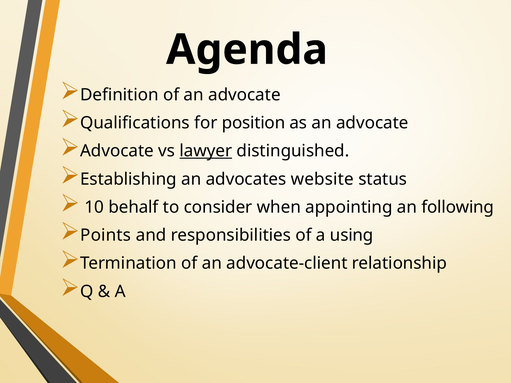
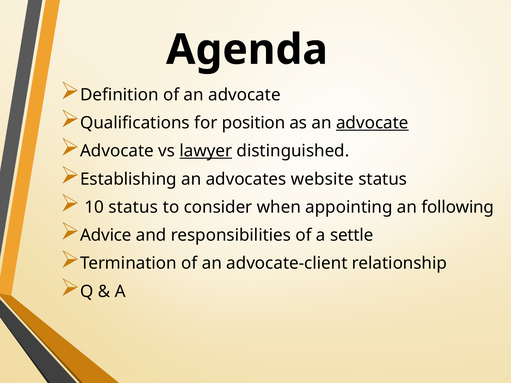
advocate underline: none -> present (372, 123)
10 behalf: behalf -> status (133, 207)
Points: Points -> Advice (106, 235)
using: using -> settle (352, 235)
